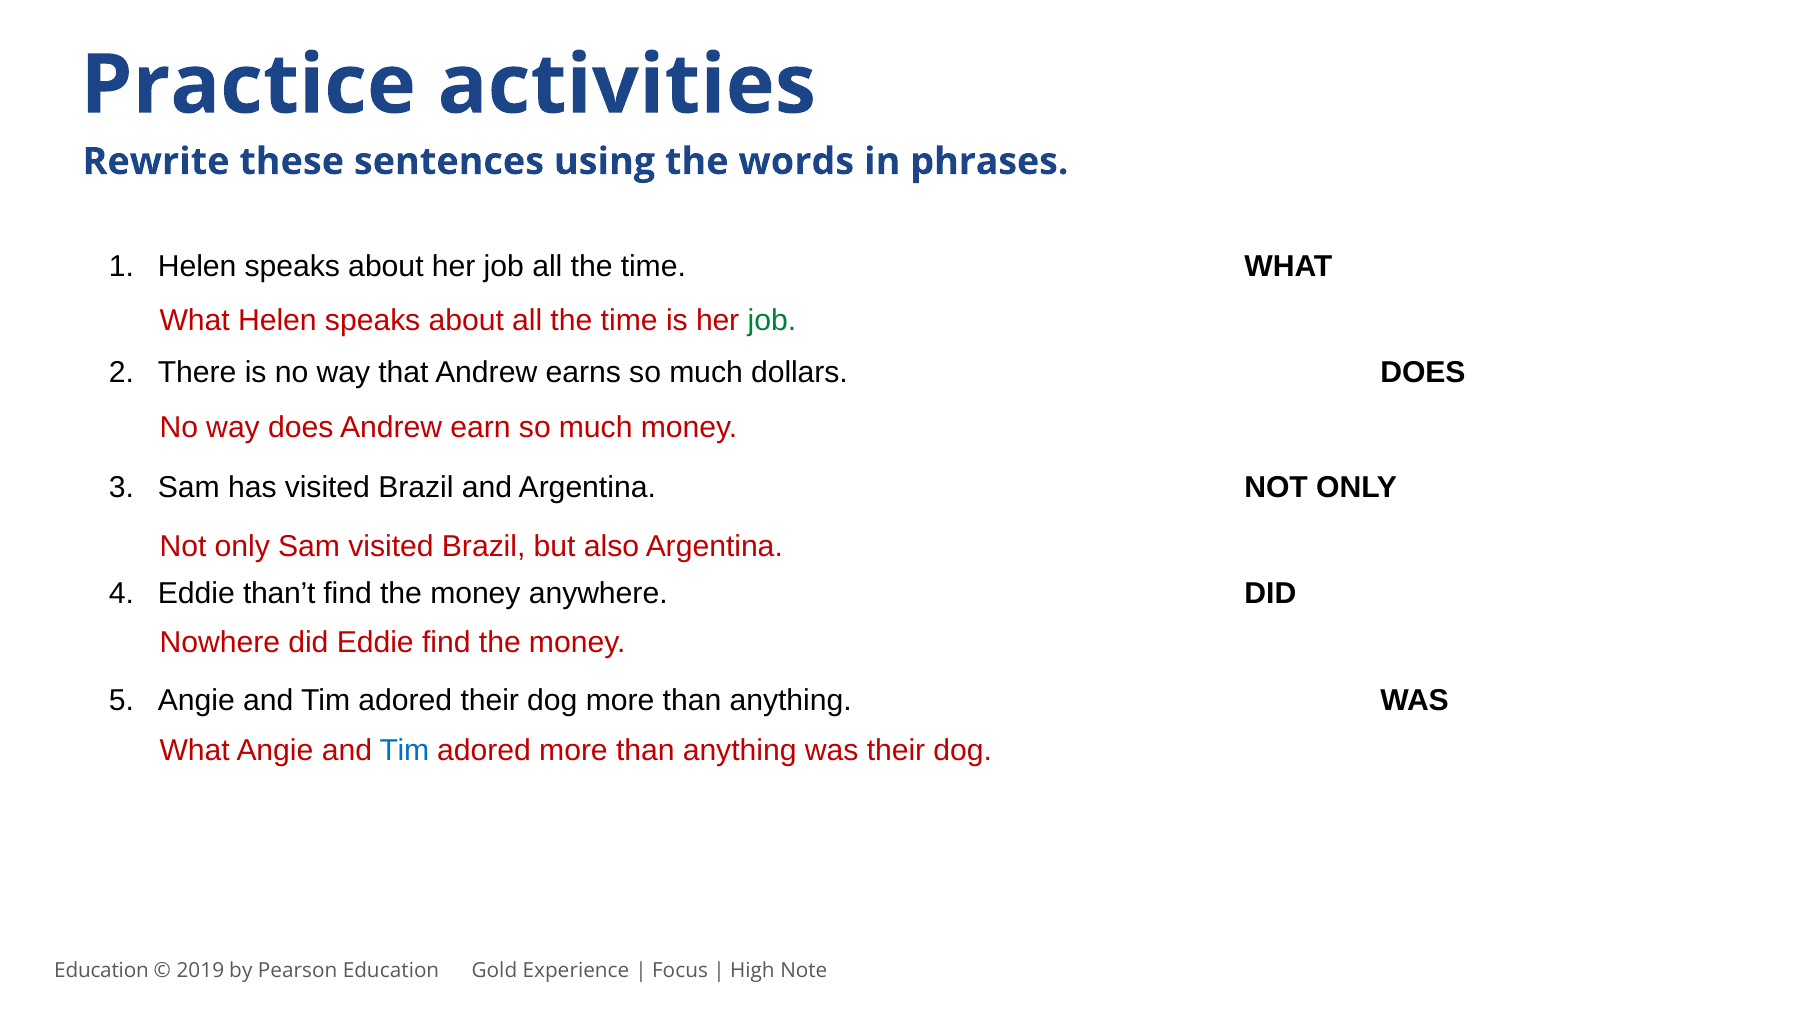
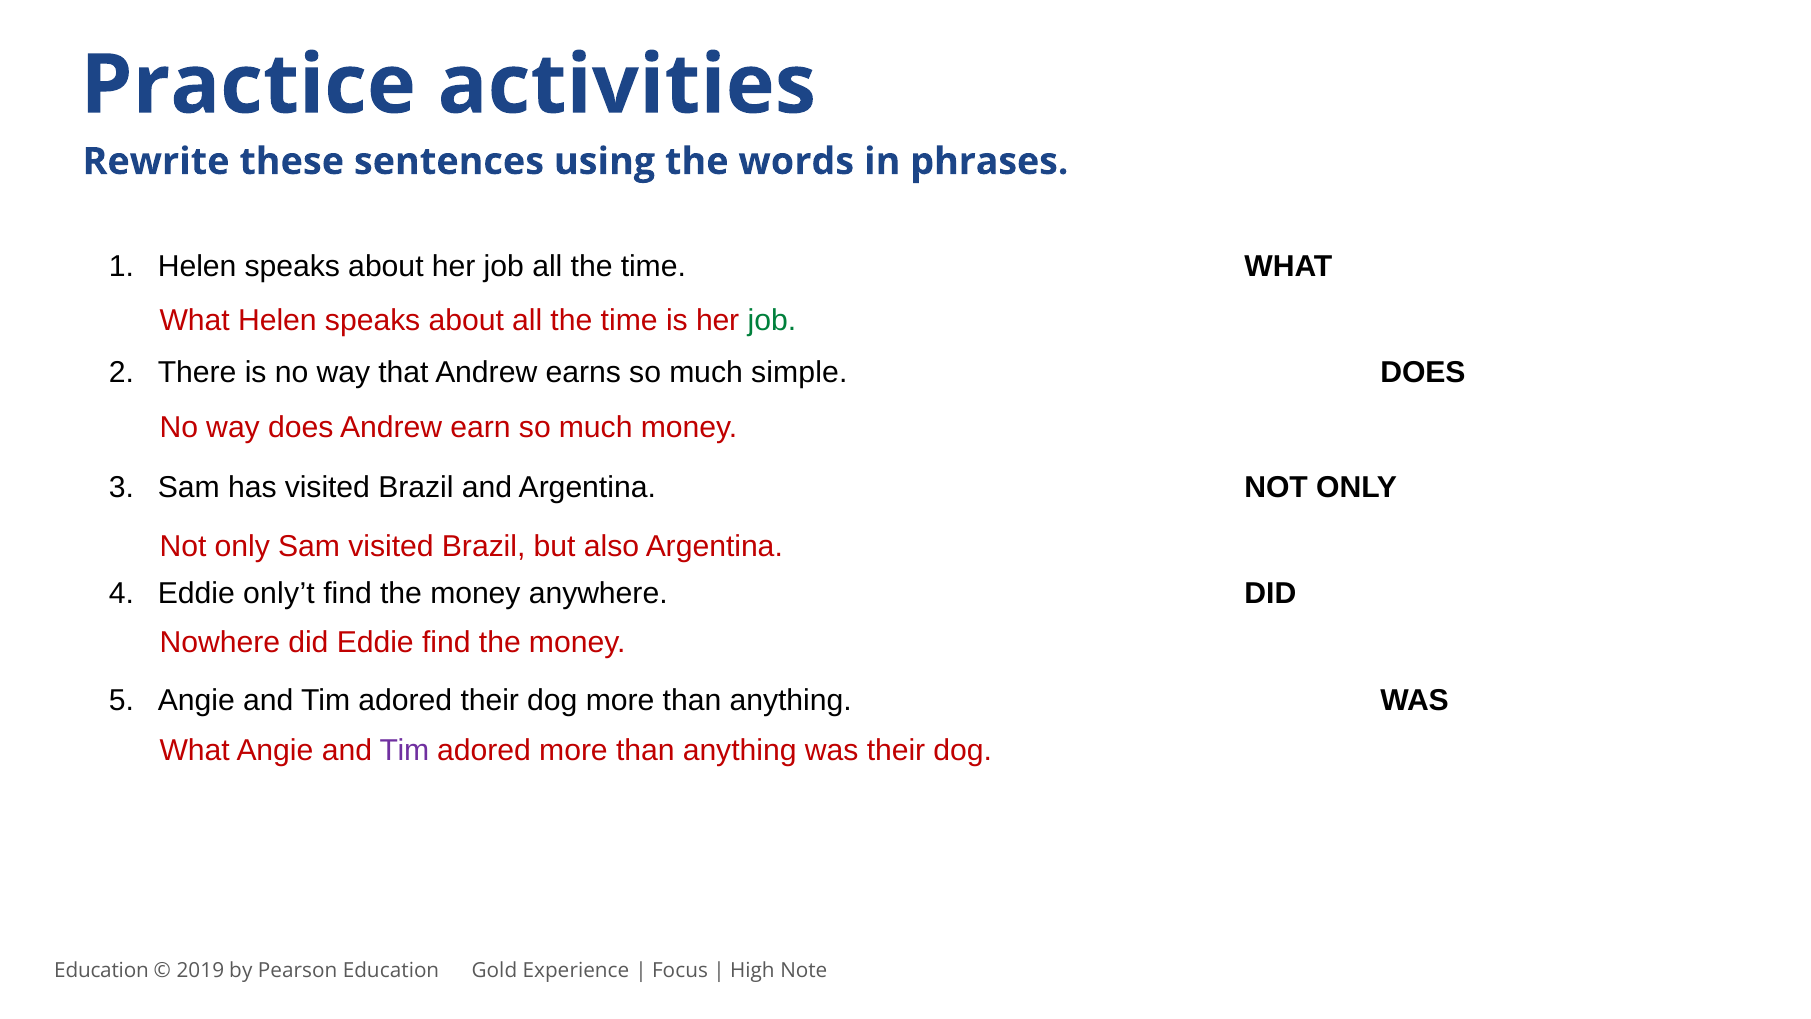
dollars: dollars -> simple (799, 372)
than’t: than’t -> only’t (279, 594)
Tim colour: blue -> purple (404, 750)
